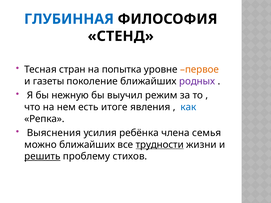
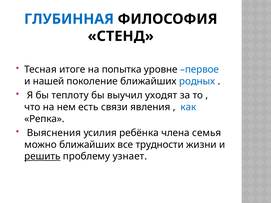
стран: стран -> итоге (72, 70)
первое colour: orange -> blue (200, 70)
газеты: газеты -> нашей (49, 81)
родных colour: purple -> blue (197, 81)
нежную: нежную -> теплоту (70, 95)
режим: режим -> уходят (161, 95)
итоге: итоге -> связи (114, 107)
трудности underline: present -> none (160, 145)
стихов: стихов -> узнает (130, 157)
